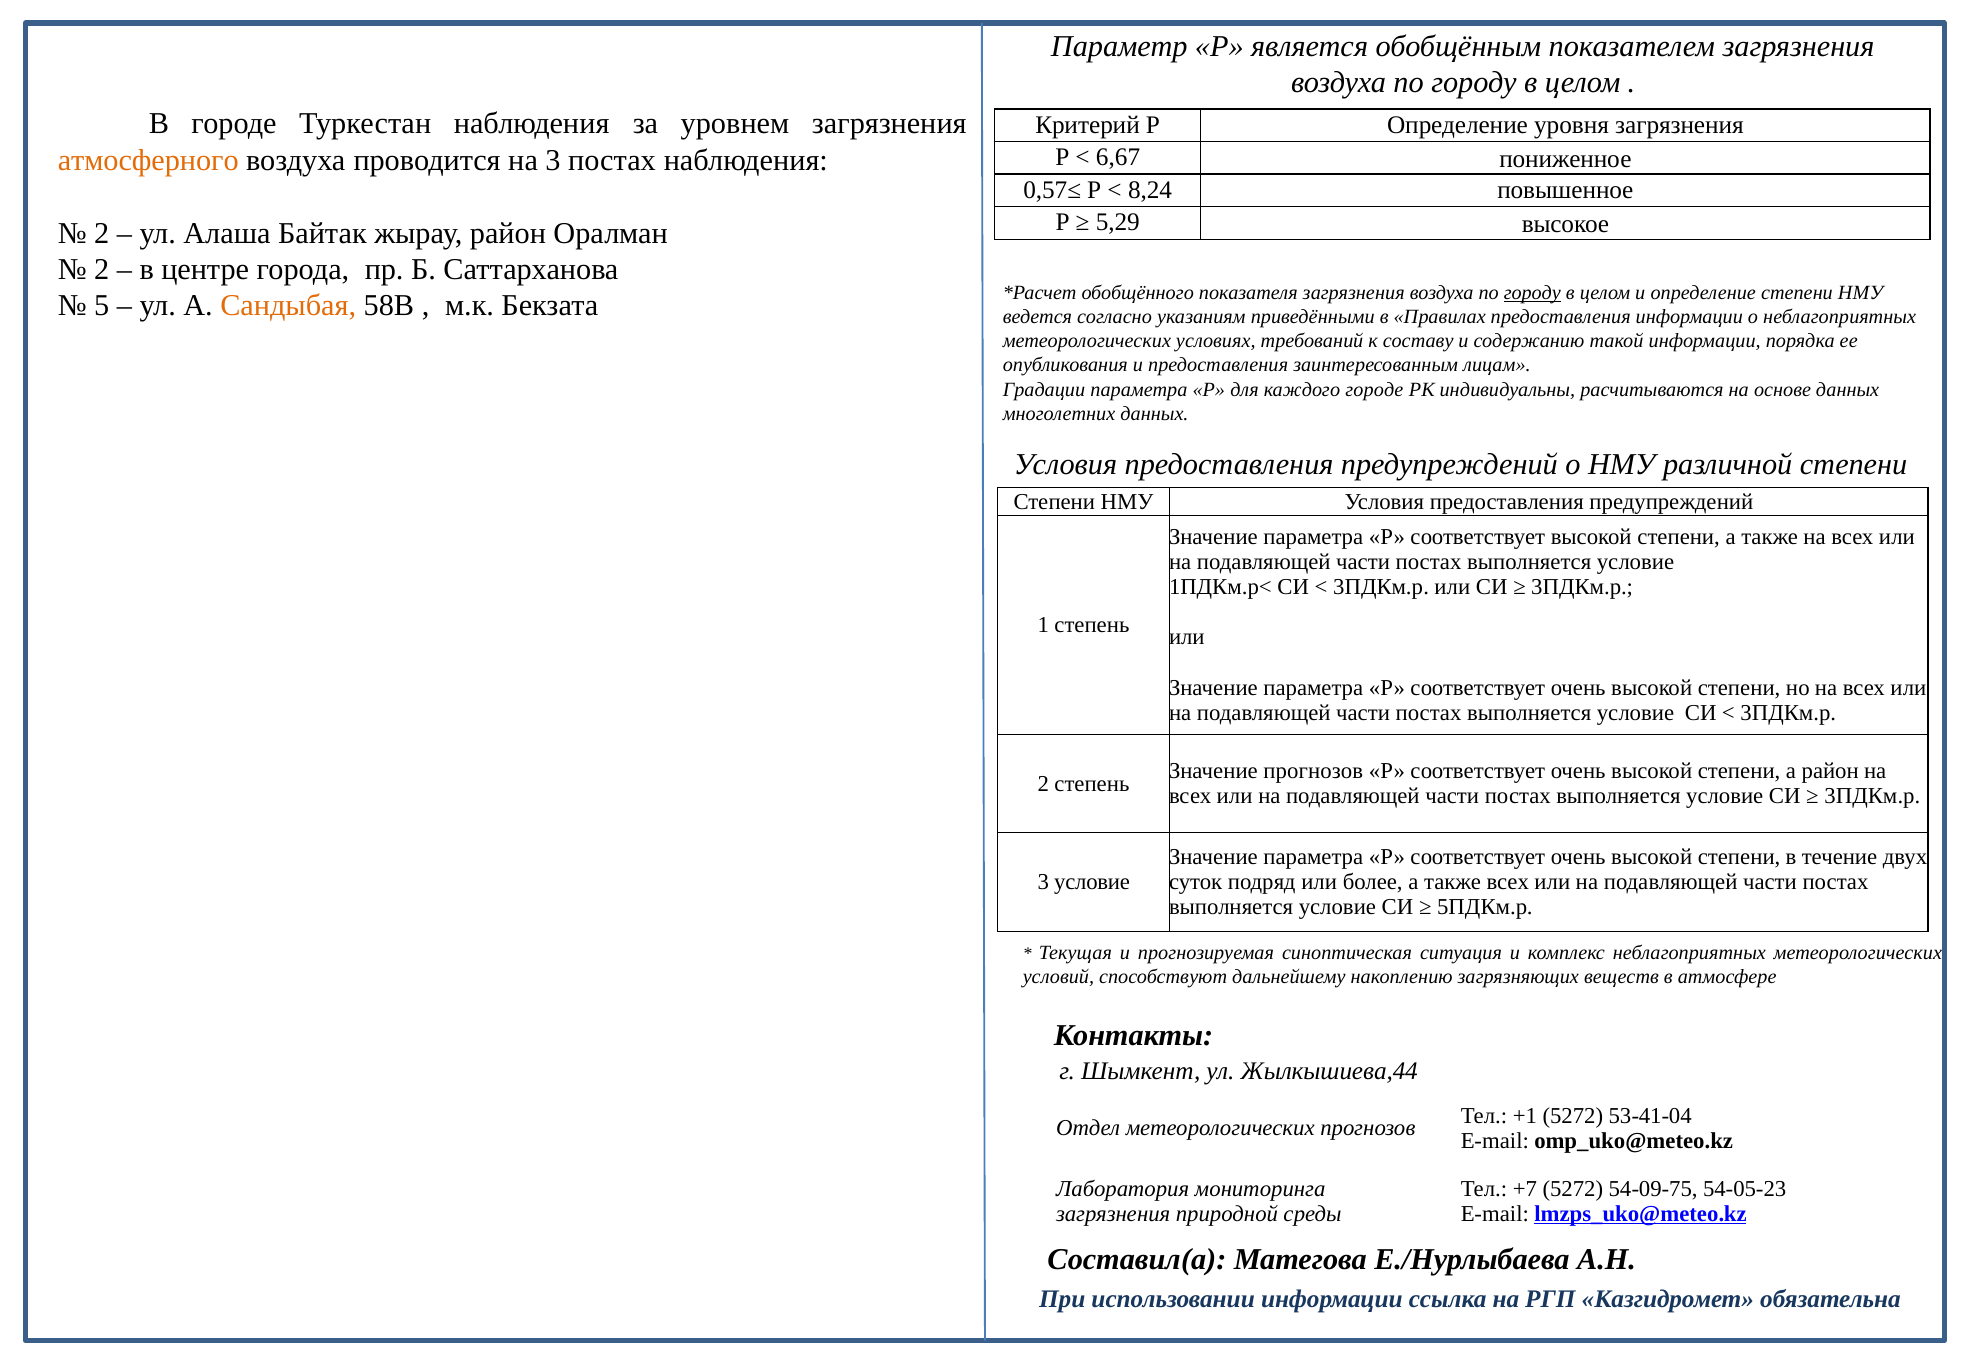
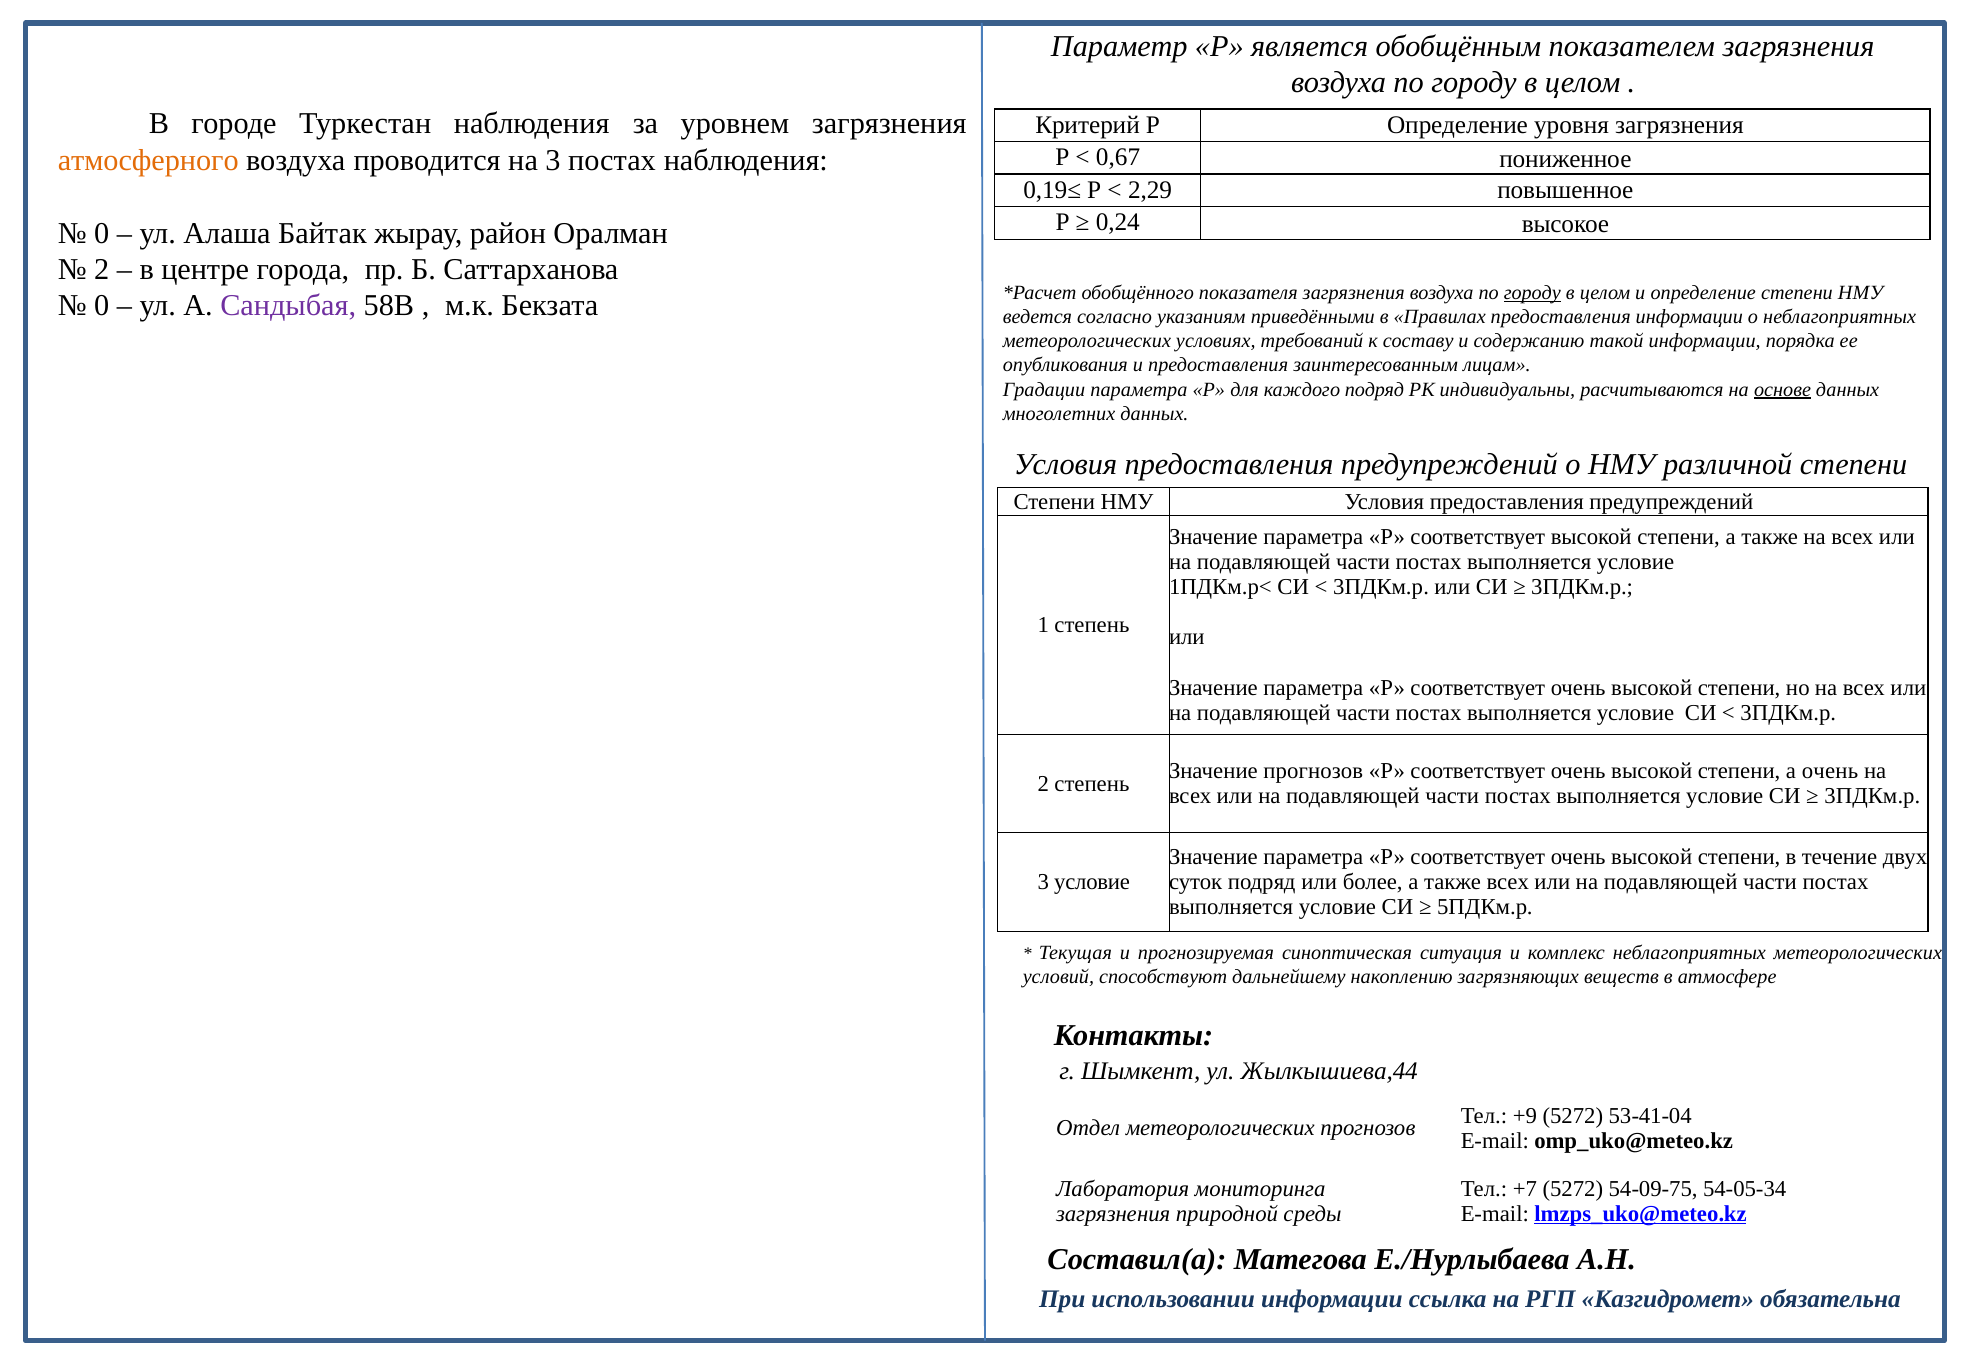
6,67: 6,67 -> 0,67 (1118, 158)
0,57≤: 0,57≤ -> 0,19≤ (1052, 190)
8,24: 8,24 -> 2,29 (1150, 190)
5,29: 5,29 -> 0,24 (1118, 223)
2: 2 -> 0 (102, 233)
5: 5 -> 0 (102, 306)
Сандыбая colour: orange -> purple (288, 306)
каждого городе: городе -> подряд (1374, 389)
основе underline: none -> present (1783, 389)
а район: район -> очень (1830, 771)
+1: +1 -> +9 (1525, 1115)
54-05-23: 54-05-23 -> 54-05-34 (1745, 1188)
